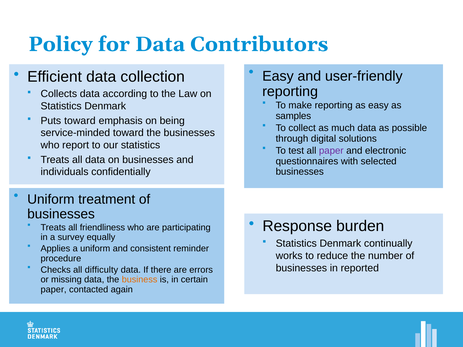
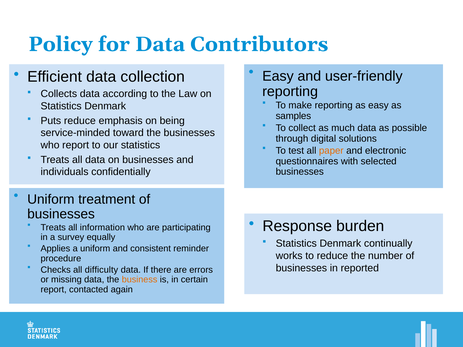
Puts toward: toward -> reduce (80, 121)
paper colour: purple -> orange (331, 151)
friendliness: friendliness -> information (102, 228)
paper: paper -> report (54, 290)
